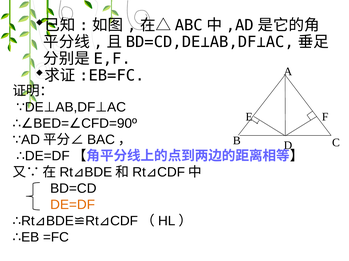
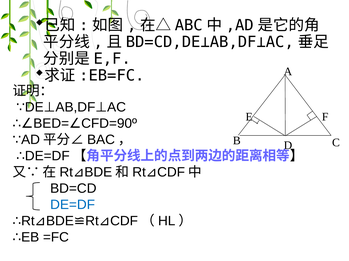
DE=DF colour: orange -> blue (73, 205)
